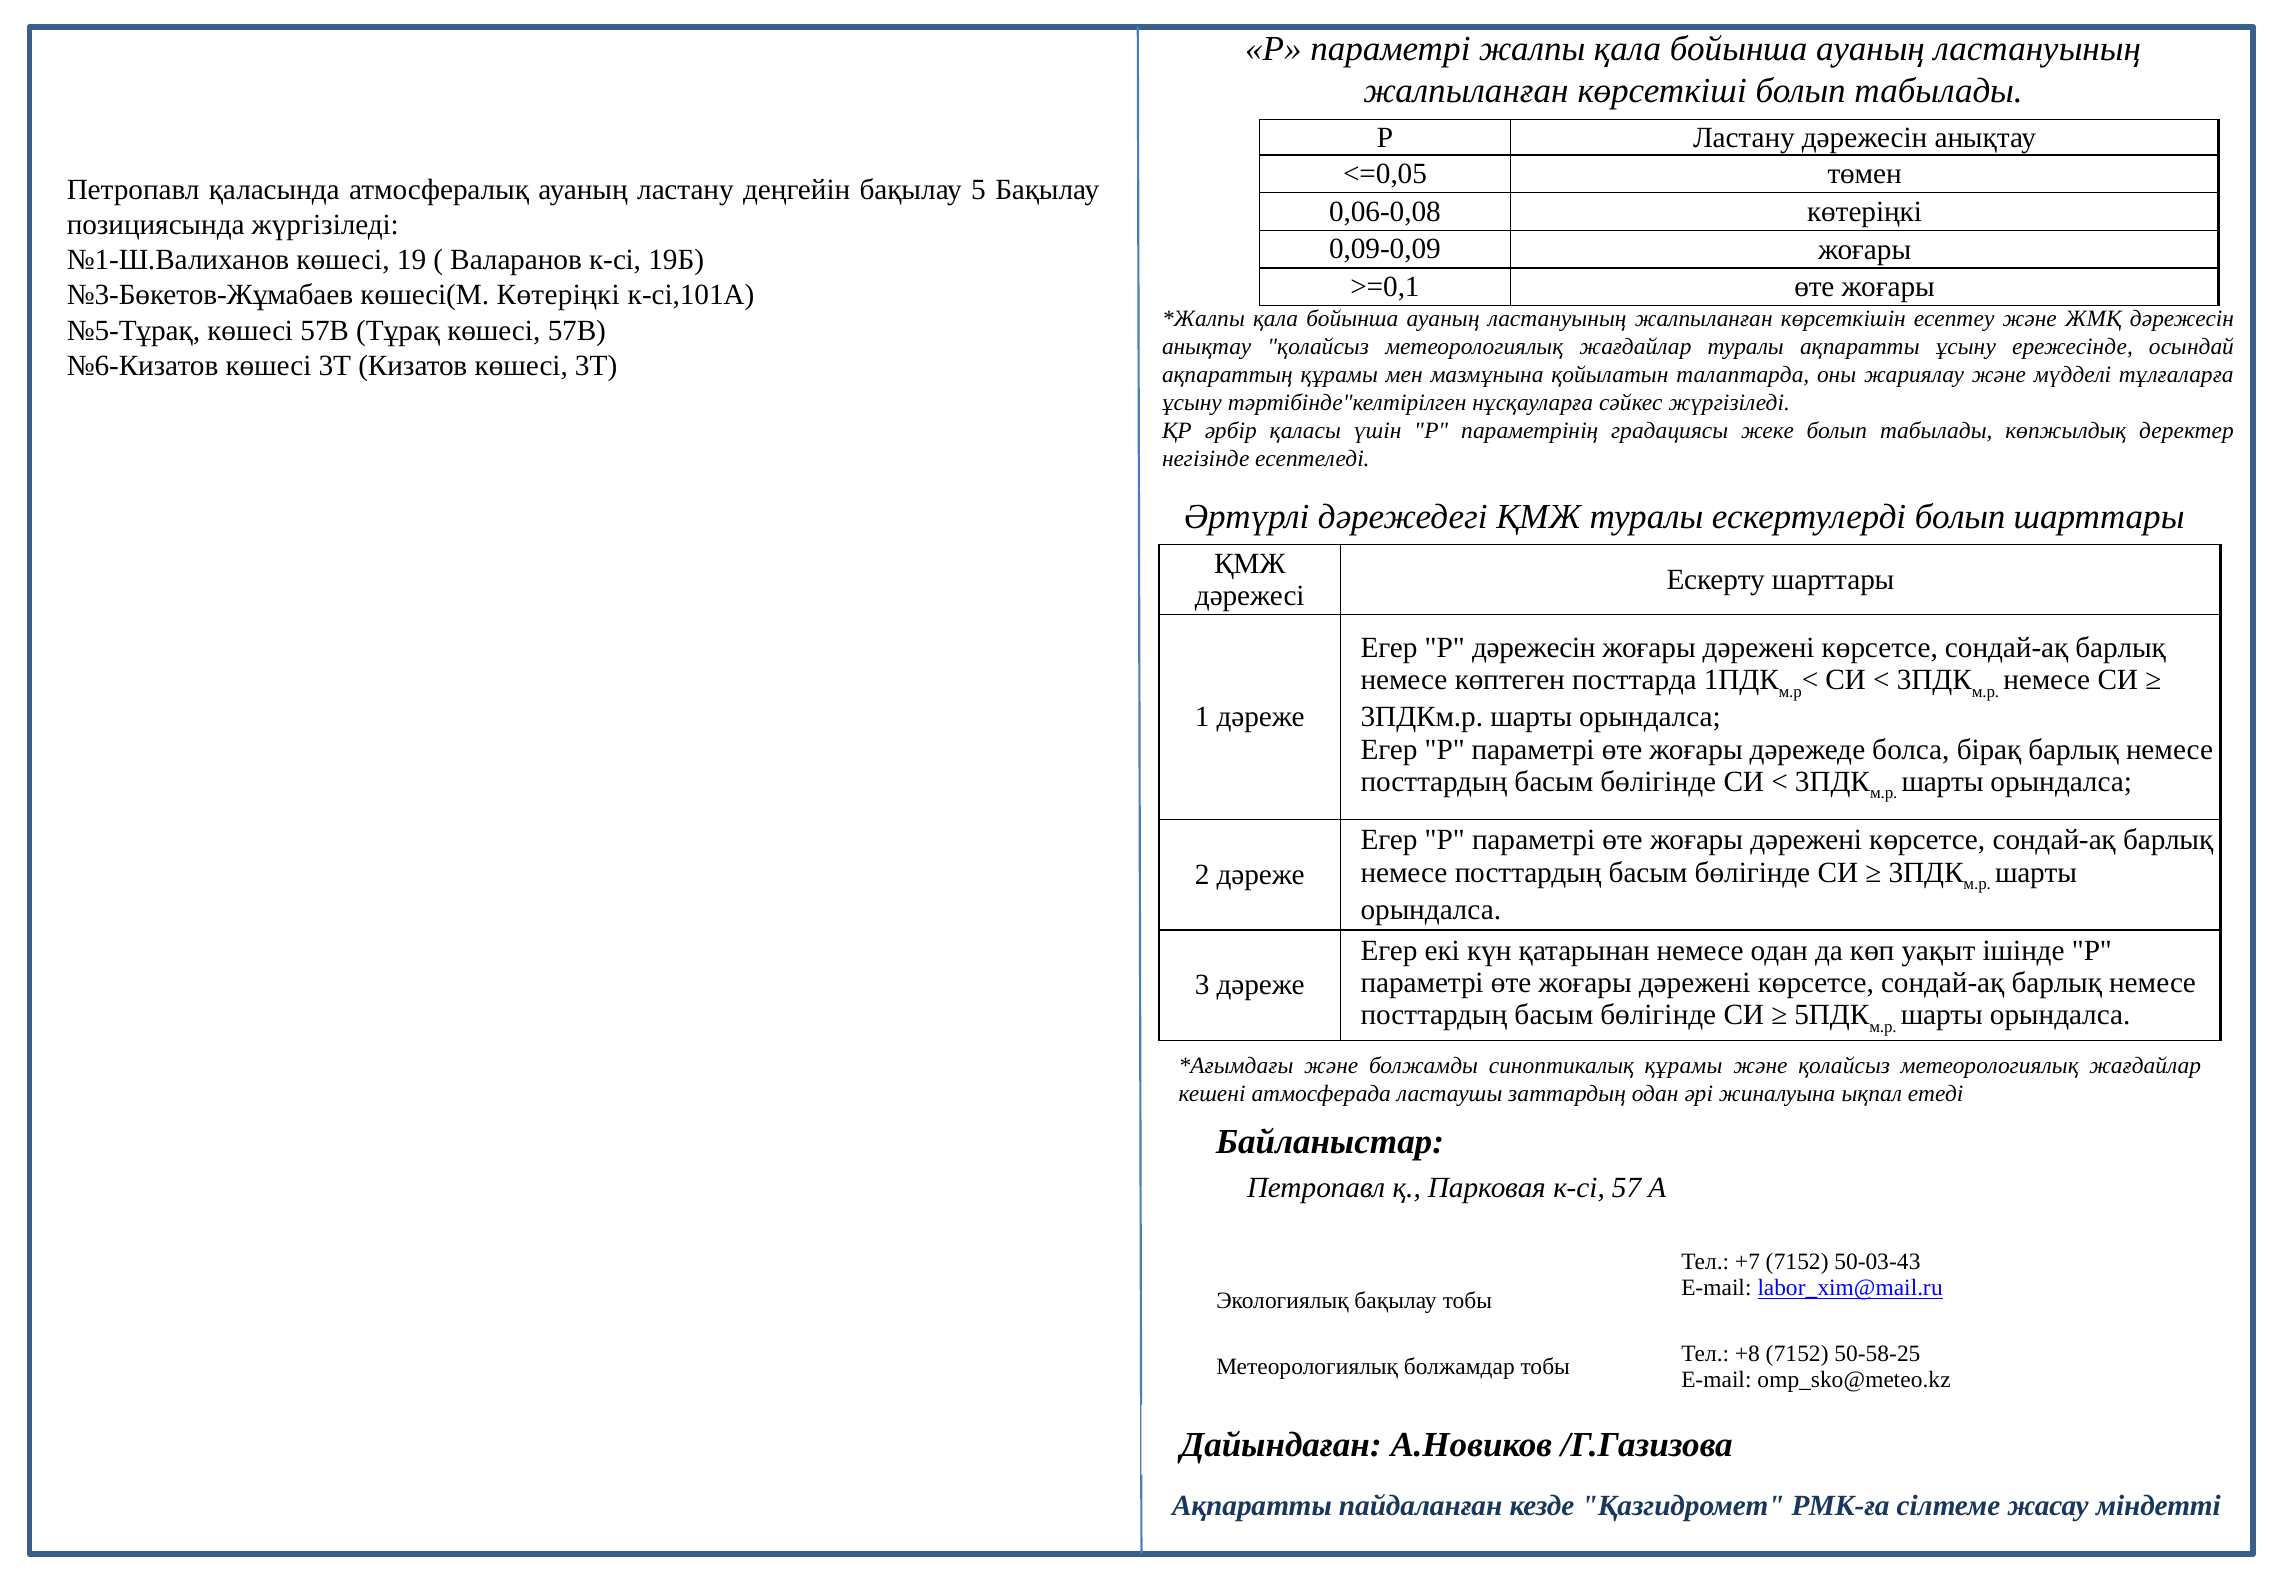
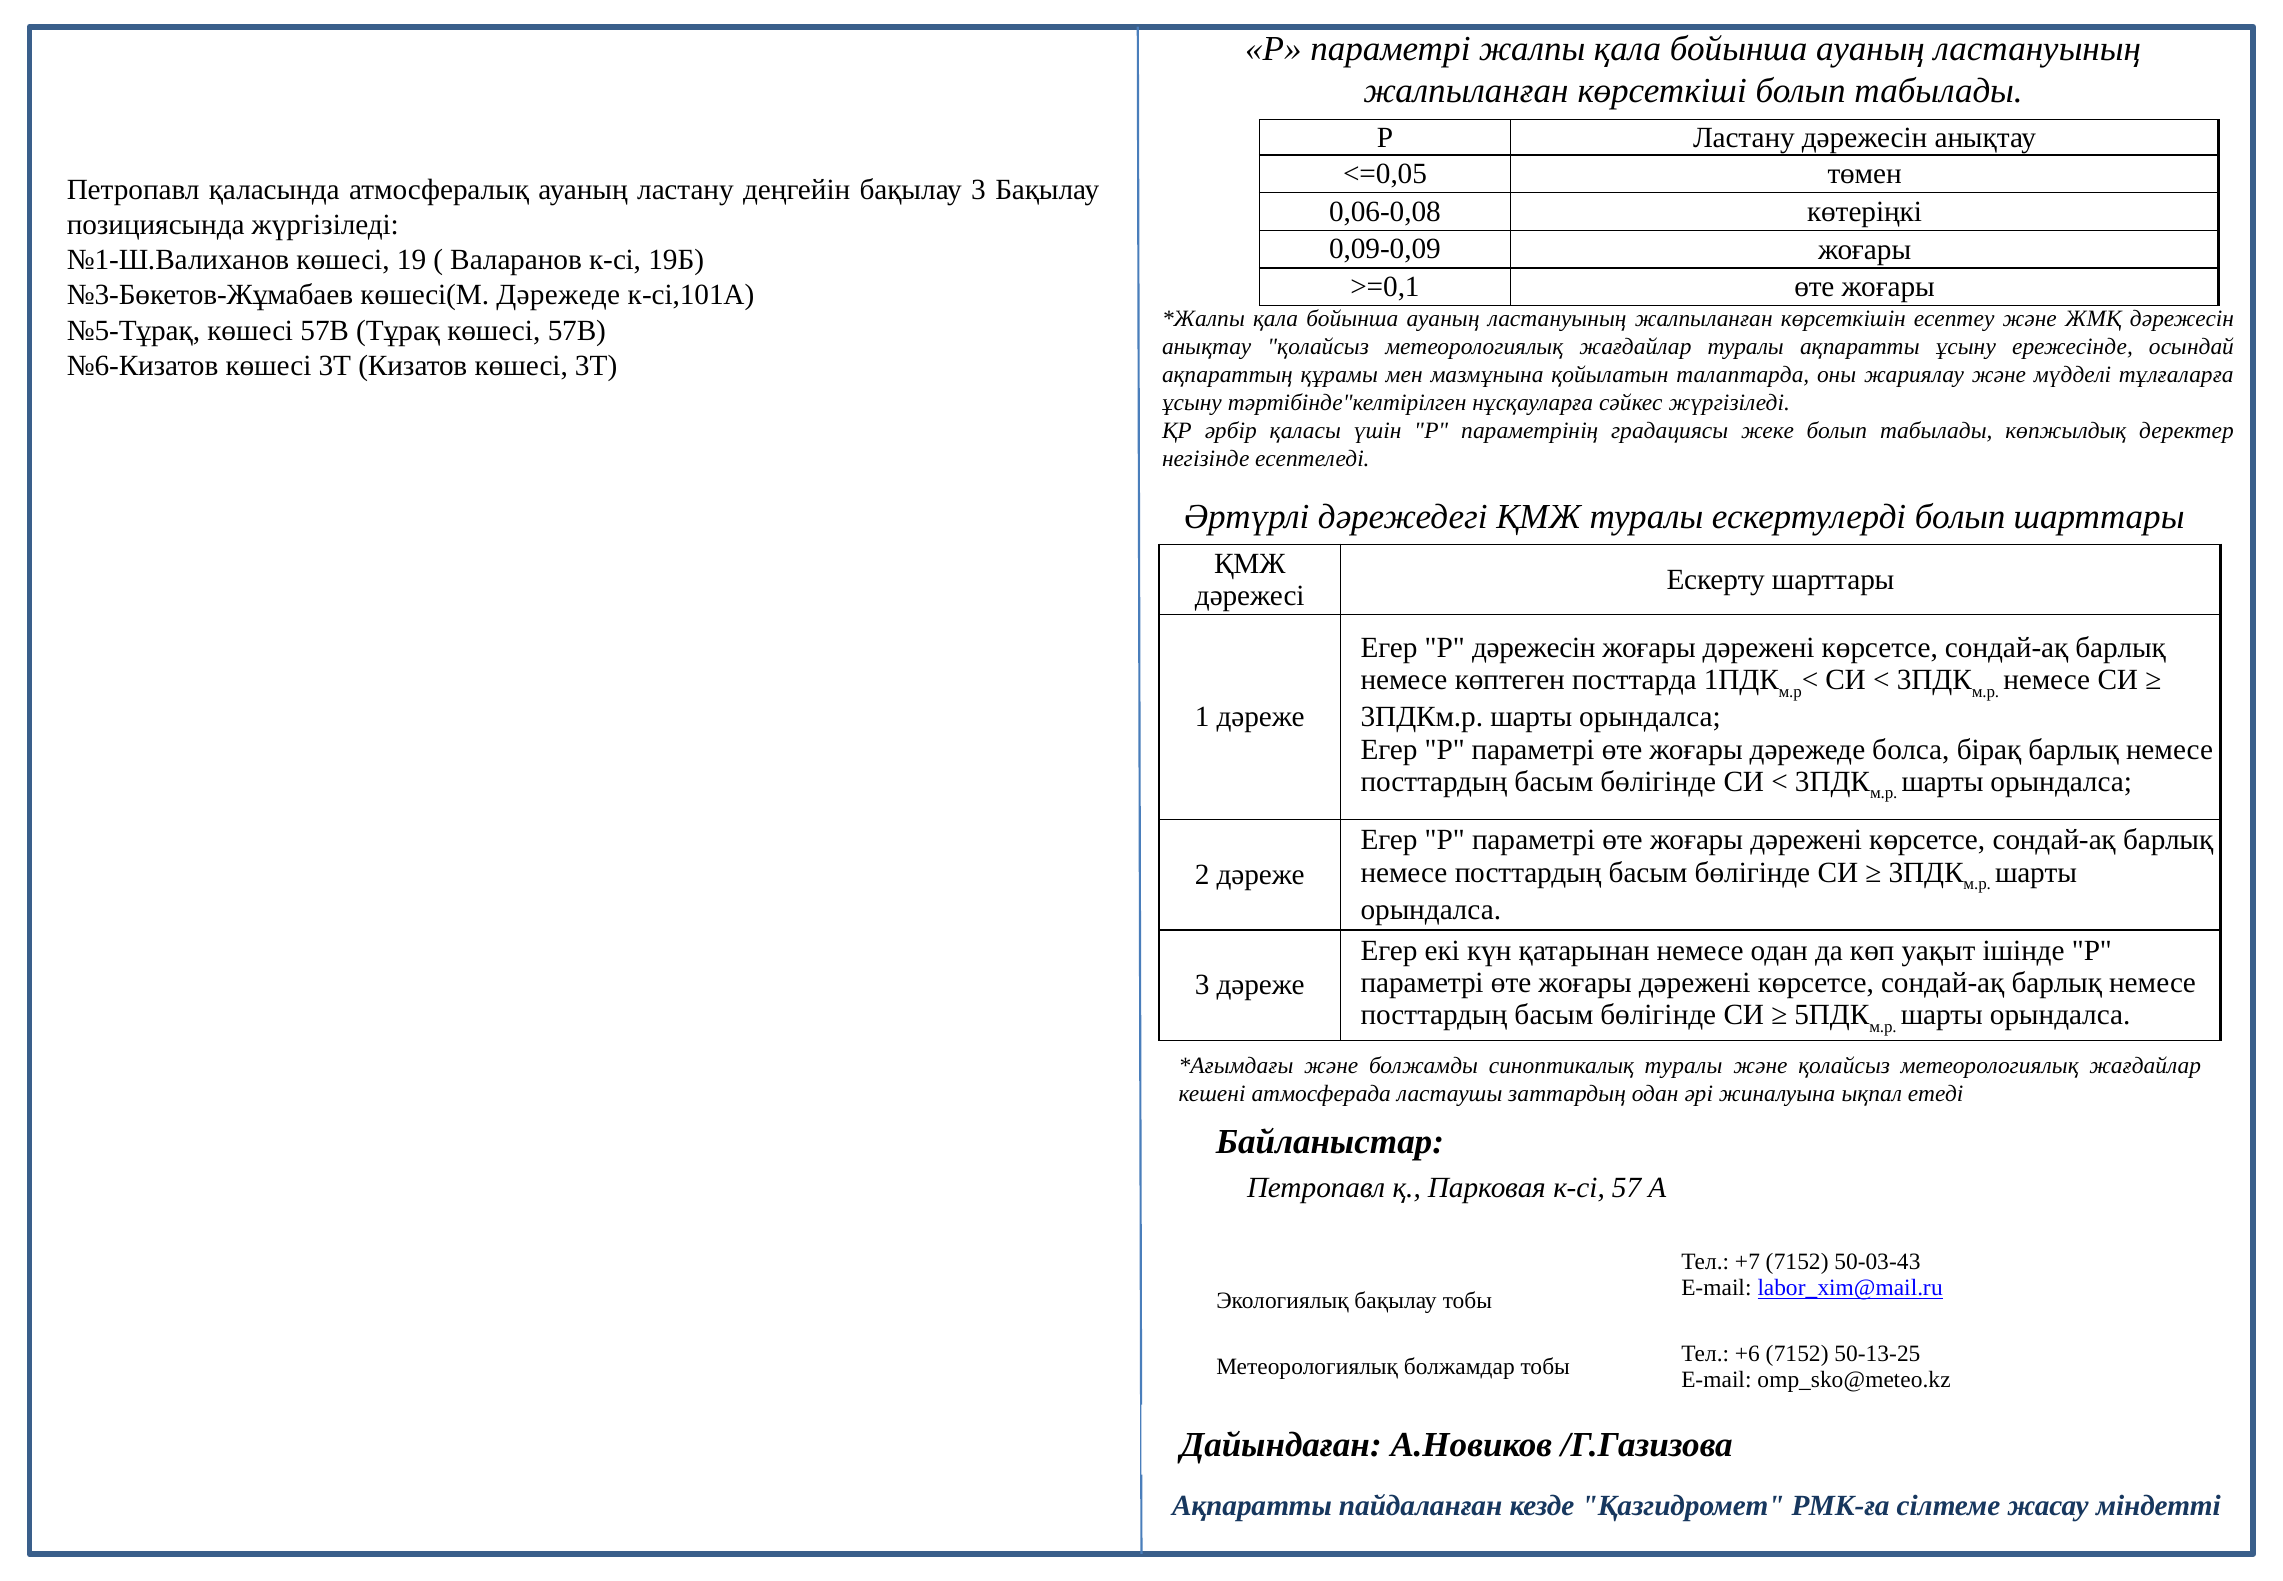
бақылау 5: 5 -> 3 (978, 190)
көшесі(М Көтеріңкі: Көтеріңкі -> Дәрежеде (558, 295)
синоптикалық құрамы: құрамы -> туралы (1684, 1065)
+8: +8 -> +6 (1747, 1353)
50-58-25: 50-58-25 -> 50-13-25 (1877, 1353)
